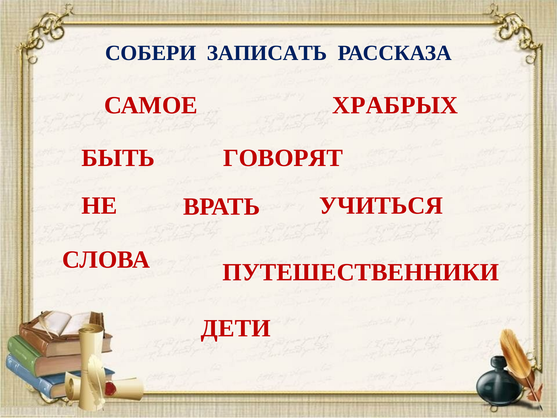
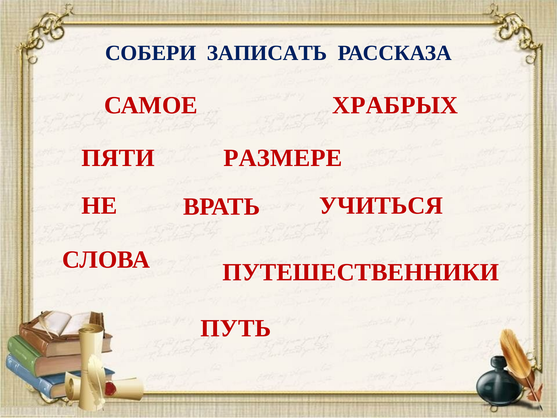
ГОВОРЯТ: ГОВОРЯТ -> РАЗМЕРЕ (283, 158)
БЫТЬ: БЫТЬ -> ПЯТИ (118, 158)
ДЕТИ: ДЕТИ -> ПУТЬ (236, 328)
